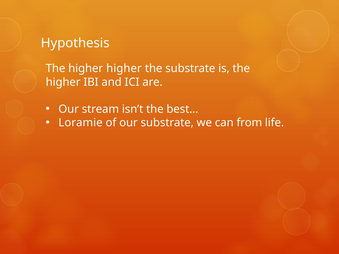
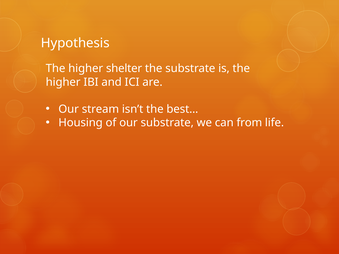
higher higher: higher -> shelter (124, 69)
Loramie: Loramie -> Housing (81, 123)
